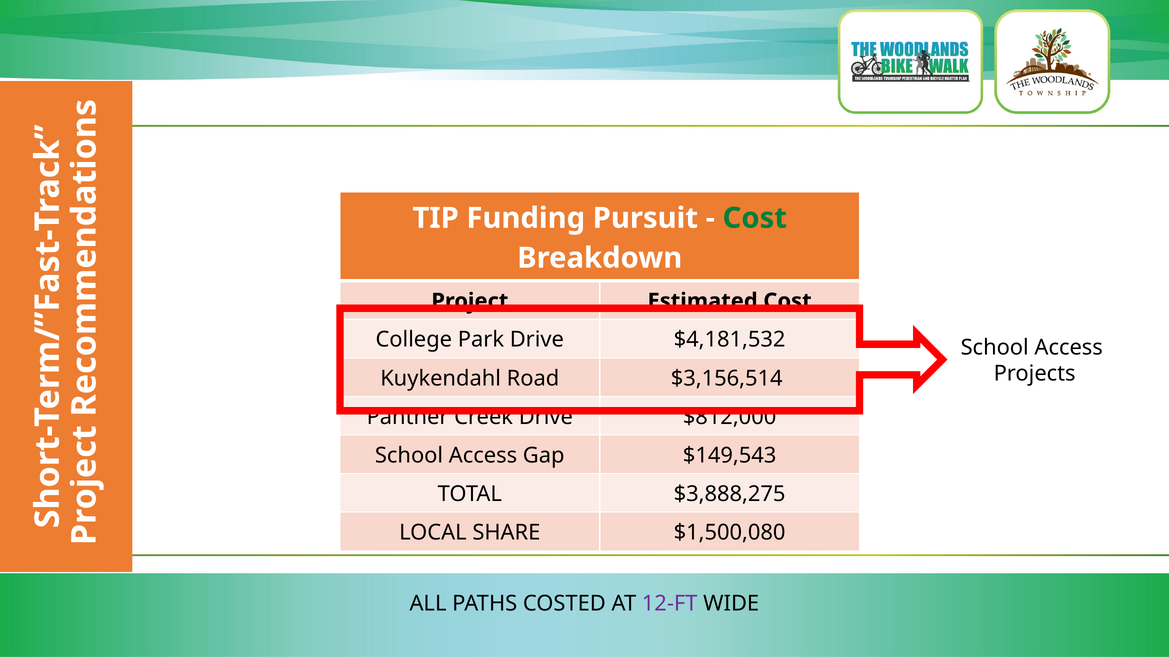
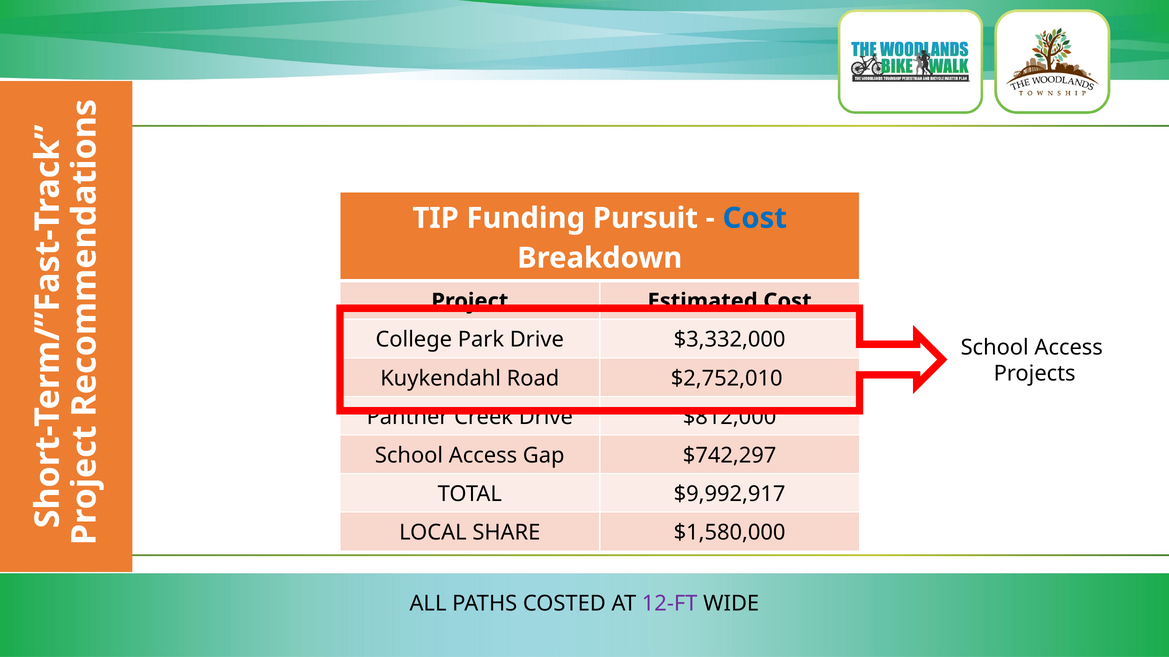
Cost colour: green -> blue (755, 218)
$4,181,532: $4,181,532 -> $3,332,000 (730, 340)
$3,156,514: $3,156,514 -> $2,752,010 (727, 379)
$149,543: $149,543 -> $742,297 (730, 456)
$3,888,275: $3,888,275 -> $9,992,917 (730, 495)
$1,500,080: $1,500,080 -> $1,580,000 (730, 533)
